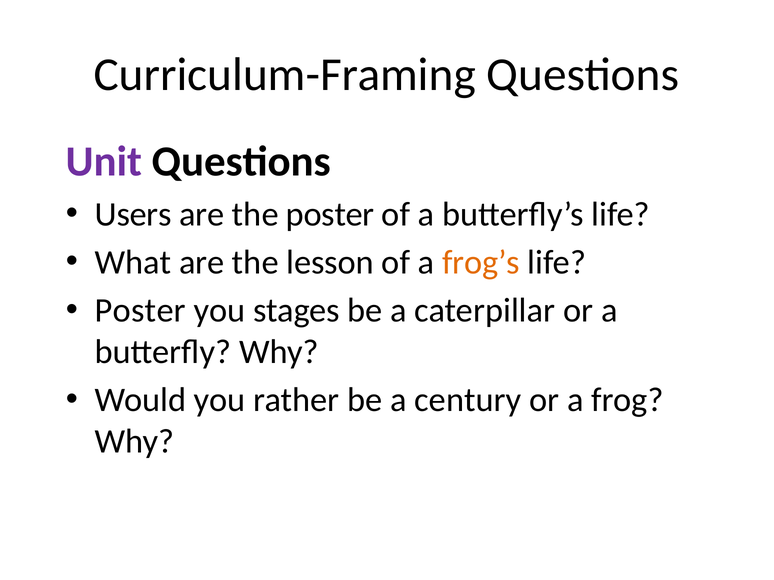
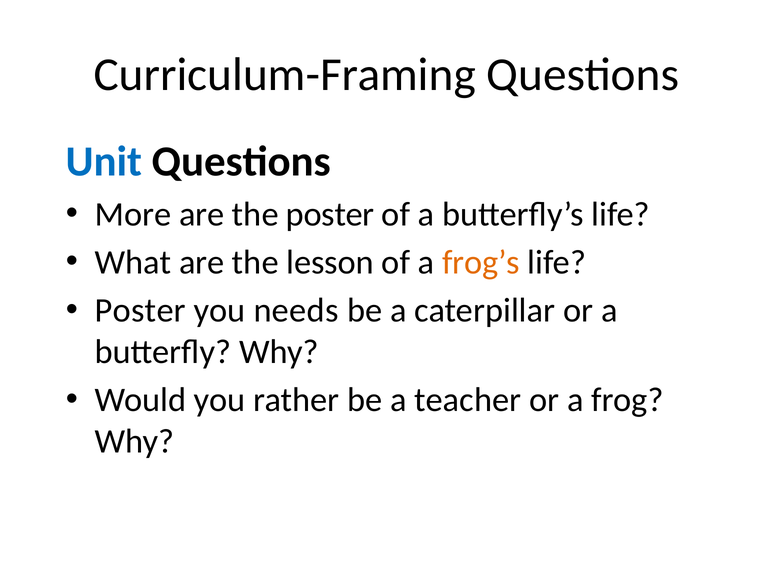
Unit colour: purple -> blue (104, 162)
Users: Users -> More (133, 214)
stages: stages -> needs (296, 311)
century: century -> teacher (468, 400)
